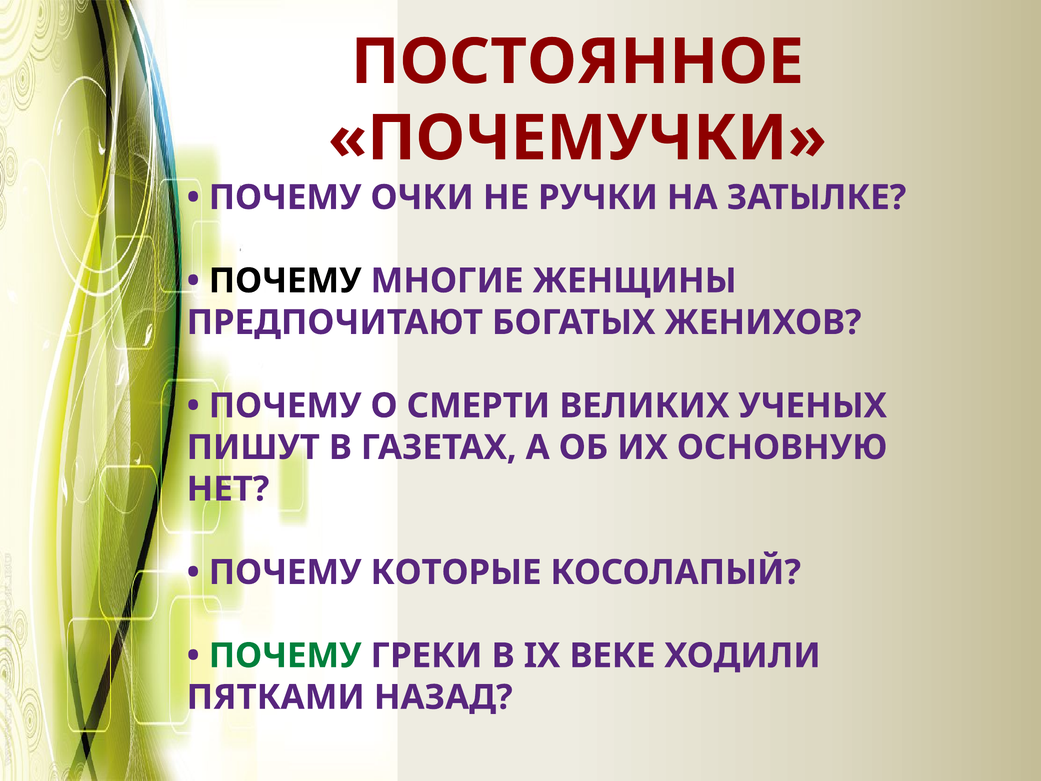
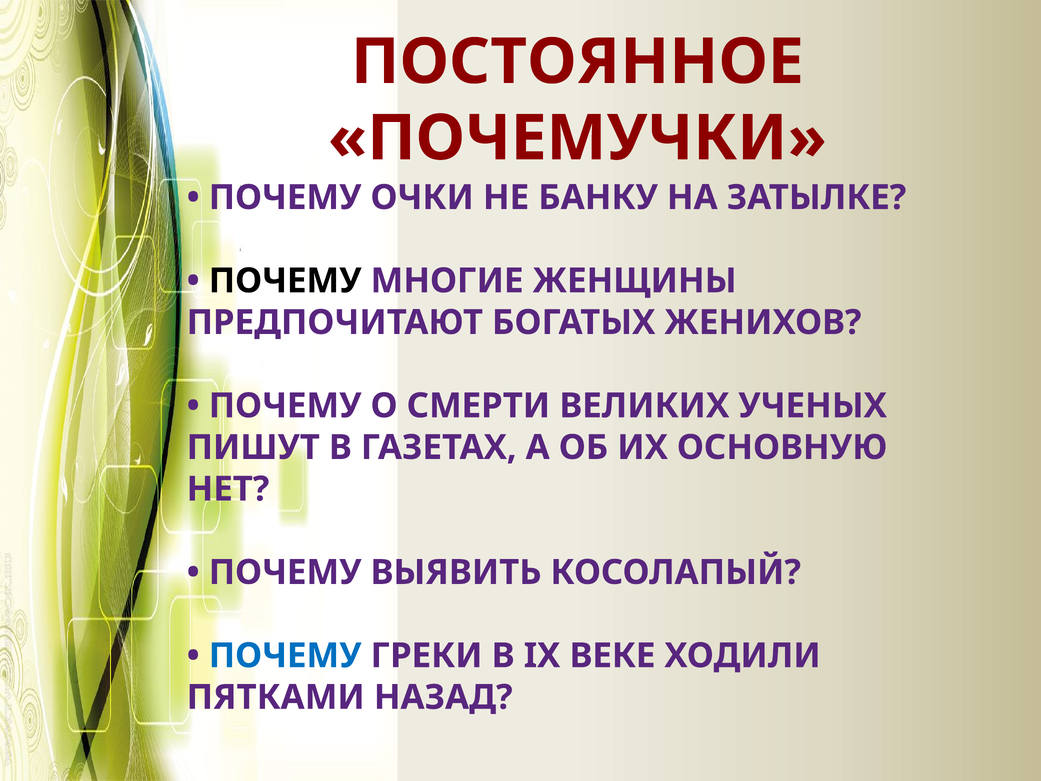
РУЧКИ: РУЧКИ -> БАНКУ (598, 197)
КОТОРЫЕ: КОТОРЫЕ -> ВЫЯВИТЬ (456, 572)
ПОЧЕМУ colour: green -> blue (285, 656)
